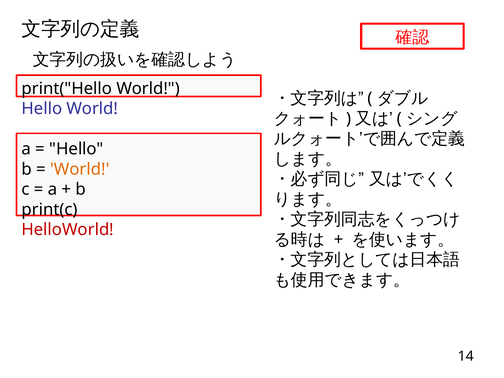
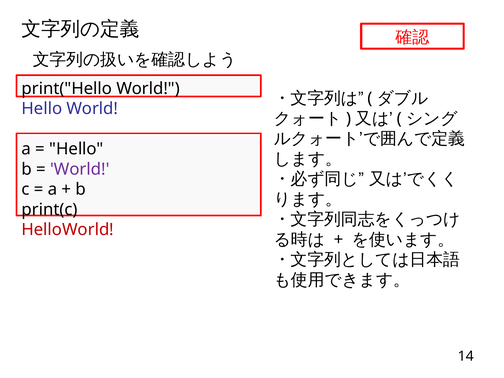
World colour: orange -> purple (80, 169)
